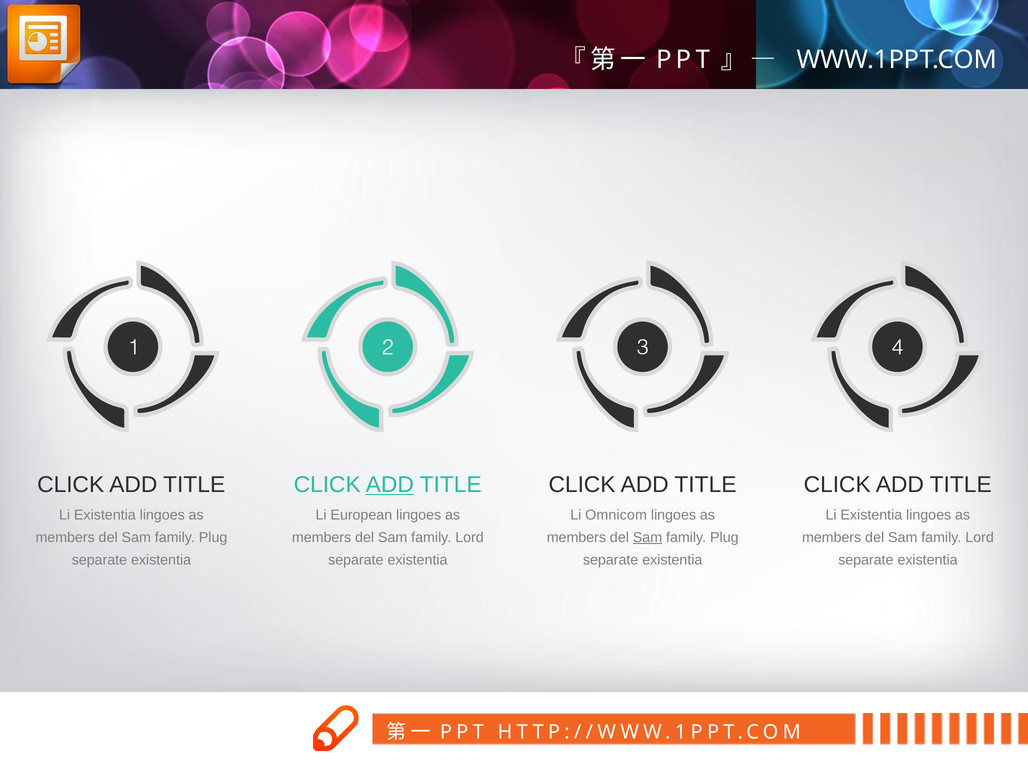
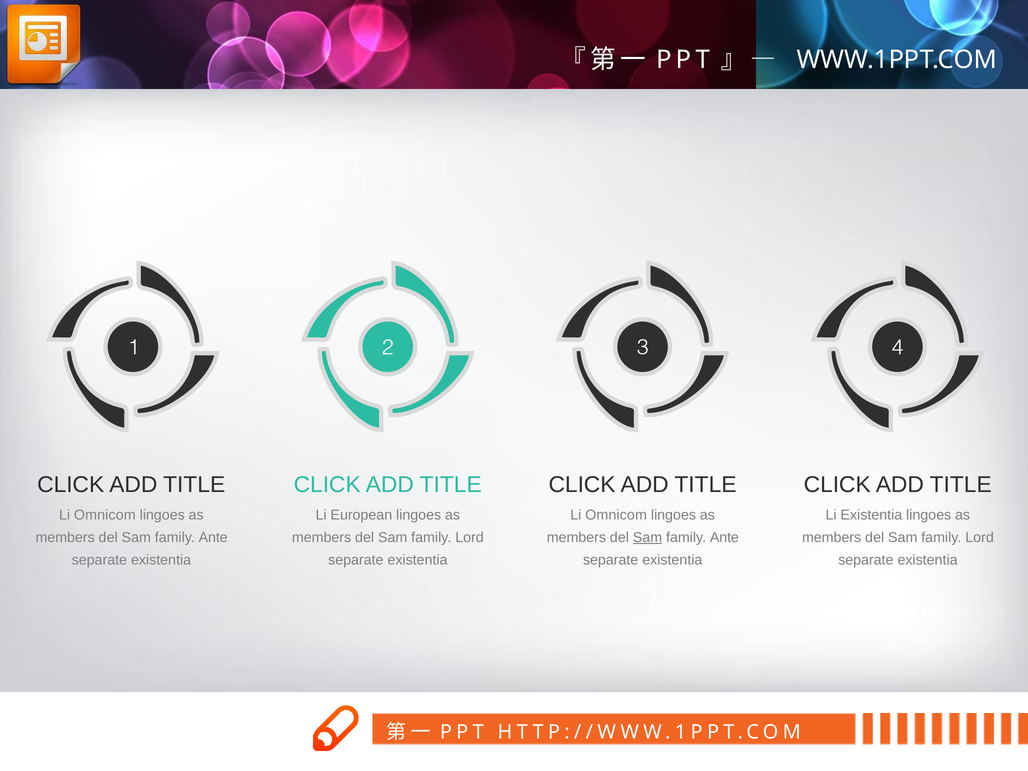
ADD underline: present -> none (390, 485)
Existentia: Existentia -> Omnicom (105, 515)
Plug: Plug -> Ante (213, 537)
Plug: Plug -> Ante (724, 537)
